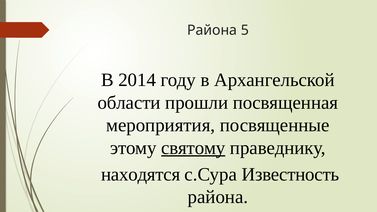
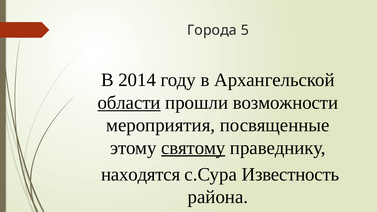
Района: Района -> Города (212, 30)
области underline: none -> present (129, 103)
посвященная: посвященная -> возможности (285, 103)
